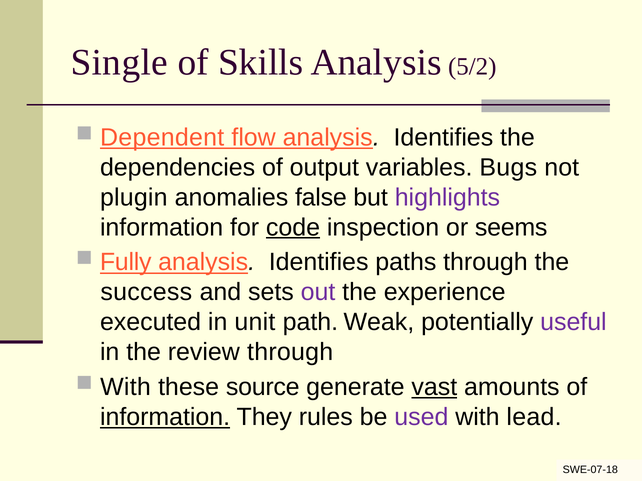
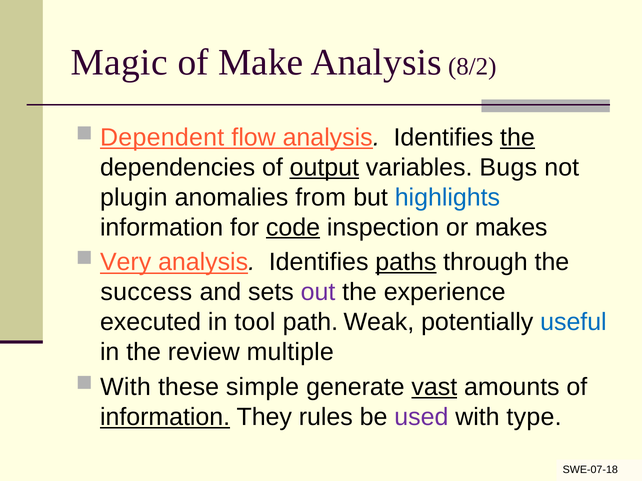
Single: Single -> Magic (119, 62)
Skills: Skills -> Make (261, 62)
5/2: 5/2 -> 8/2 (472, 66)
the underline: none -> present (517, 138)
output underline: none -> present (324, 168)
false: false -> from (321, 198)
highlights colour: purple -> blue (447, 198)
seems: seems -> makes (511, 228)
Fully: Fully -> Very (126, 262)
paths underline: none -> present (406, 262)
unit: unit -> tool (255, 322)
useful colour: purple -> blue (573, 322)
review through: through -> multiple (290, 352)
source: source -> simple (263, 387)
lead: lead -> type (534, 417)
